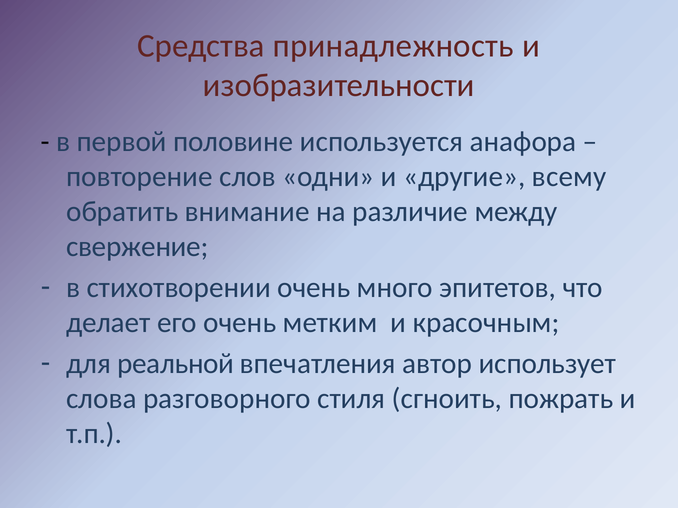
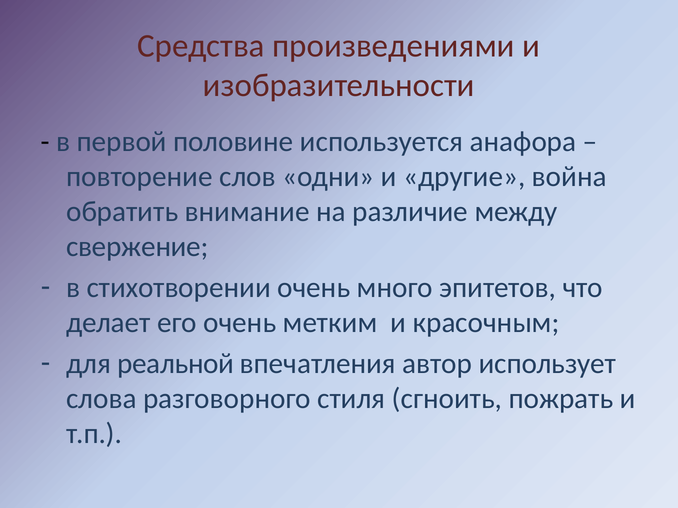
принадлежность: принадлежность -> произведениями (393, 46)
всему: всему -> война (569, 177)
